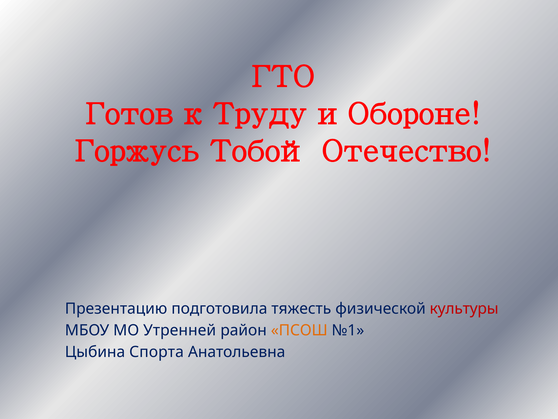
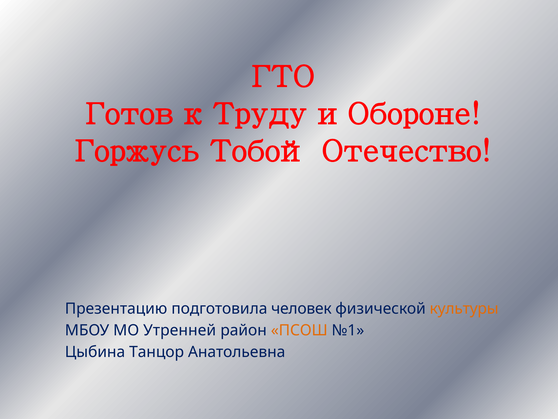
тяжесть: тяжесть -> человек (301, 308)
культуры colour: red -> orange (464, 308)
Спорта: Спорта -> Танцор (157, 352)
